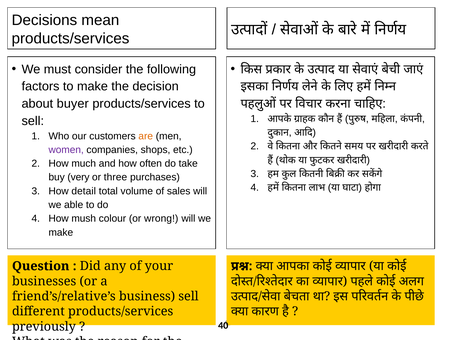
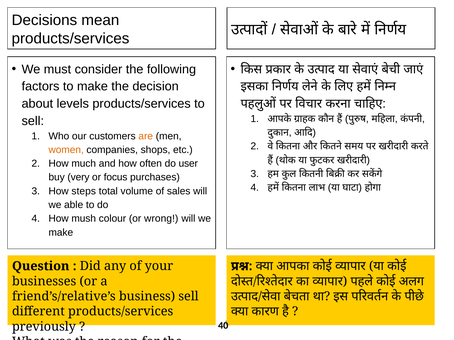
buyer: buyer -> levels (73, 104)
women colour: purple -> orange (66, 150)
take: take -> user (188, 164)
three: three -> focus (116, 178)
detail: detail -> steps (84, 191)
